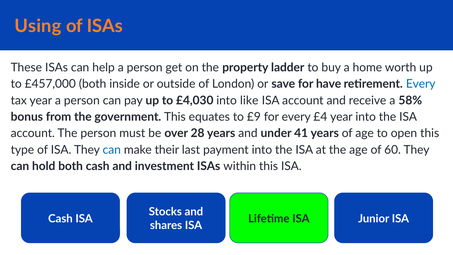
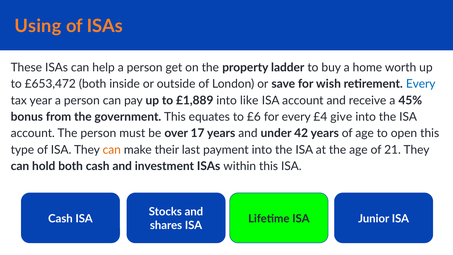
£457,000: £457,000 -> £653,472 (50, 84)
have: have -> wish (328, 84)
£4,030: £4,030 -> £1,889 (195, 100)
58%: 58% -> 45% (410, 100)
£9: £9 -> £6 (254, 117)
£4 year: year -> give (341, 117)
28: 28 -> 17 (198, 133)
41: 41 -> 42 (301, 133)
can colour: blue -> orange (112, 150)
60: 60 -> 21 (393, 150)
